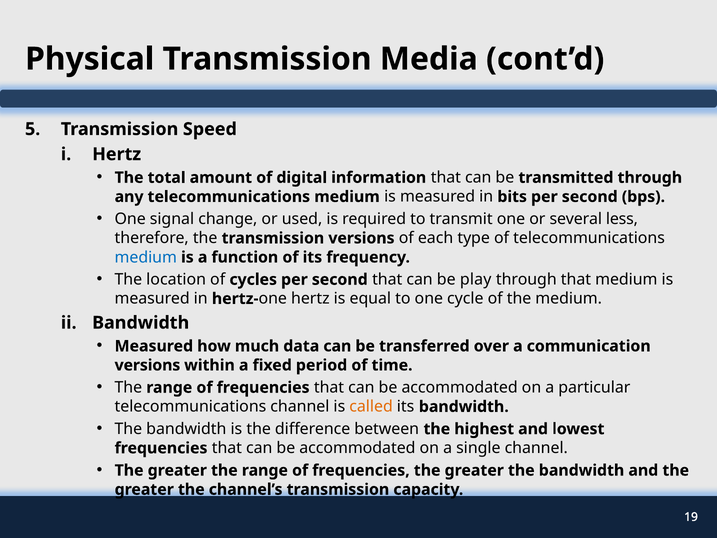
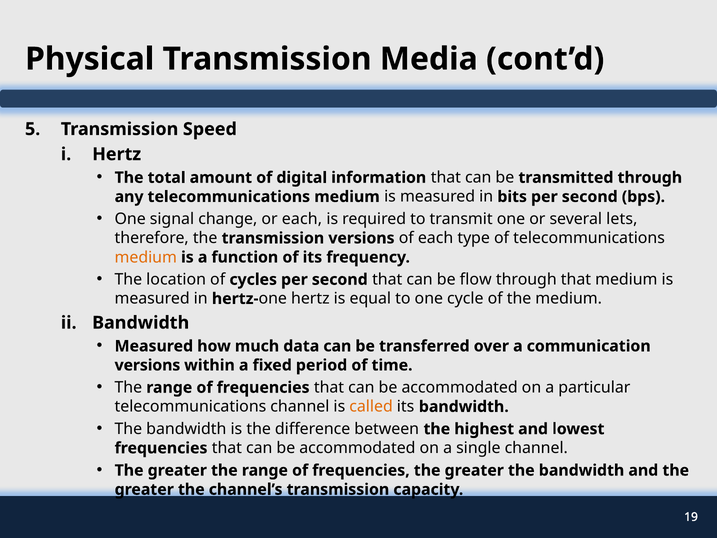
or used: used -> each (302, 219)
less: less -> lets (622, 219)
medium colour: blue -> orange (146, 257)
play: play -> flow (476, 279)
